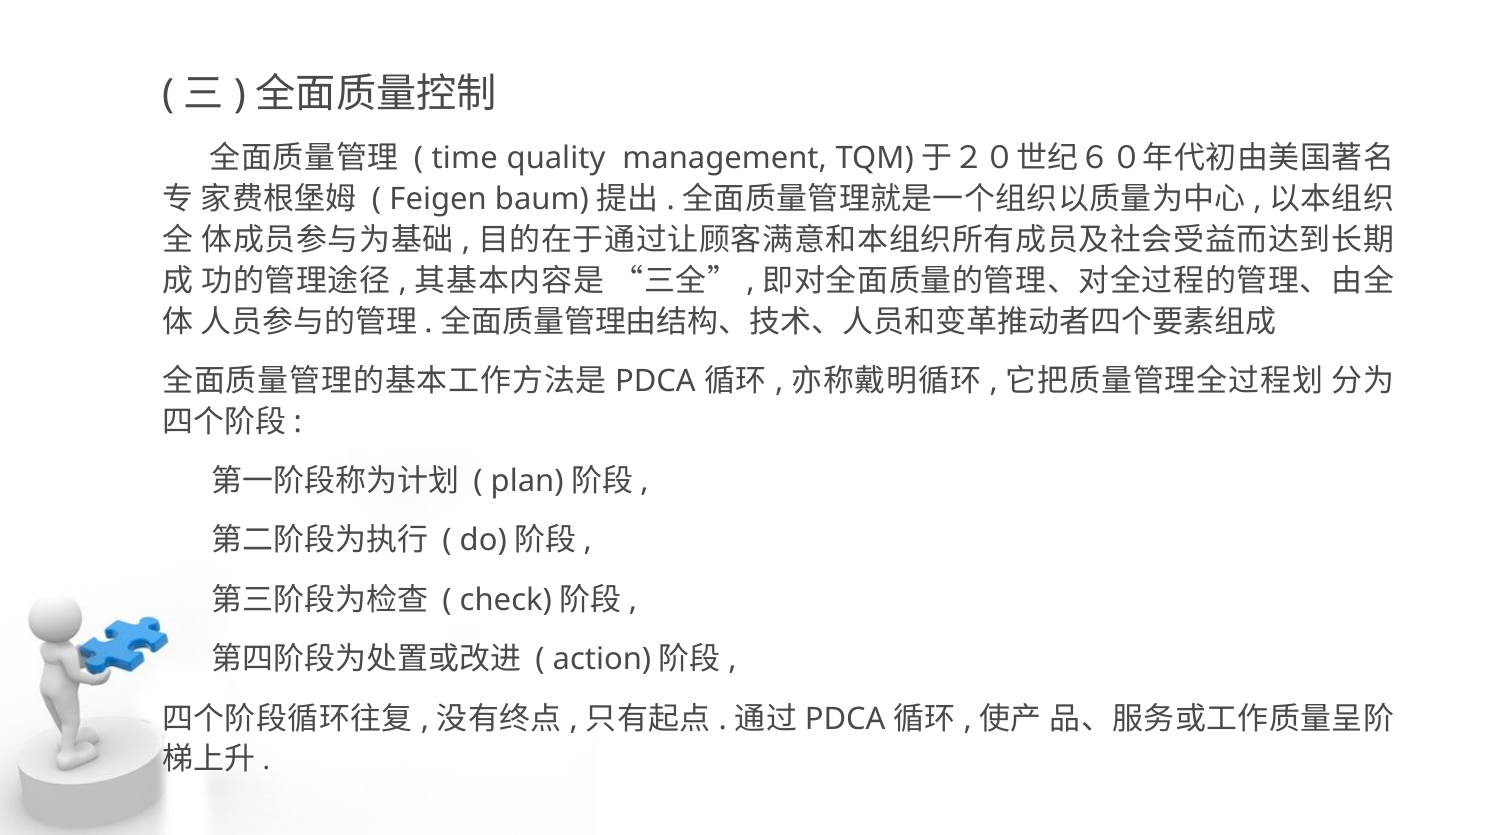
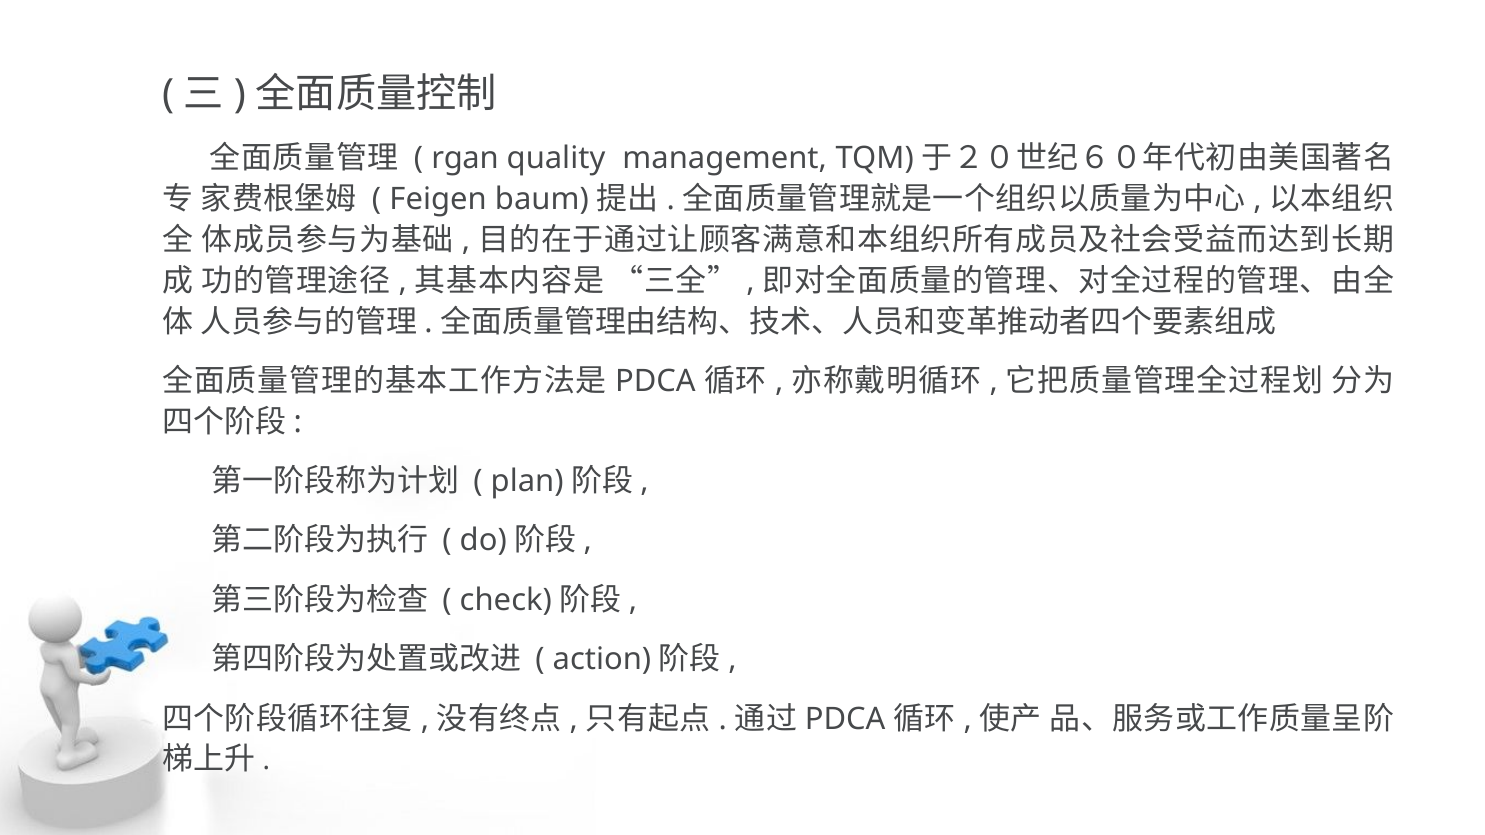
time: time -> rgan (465, 159)
